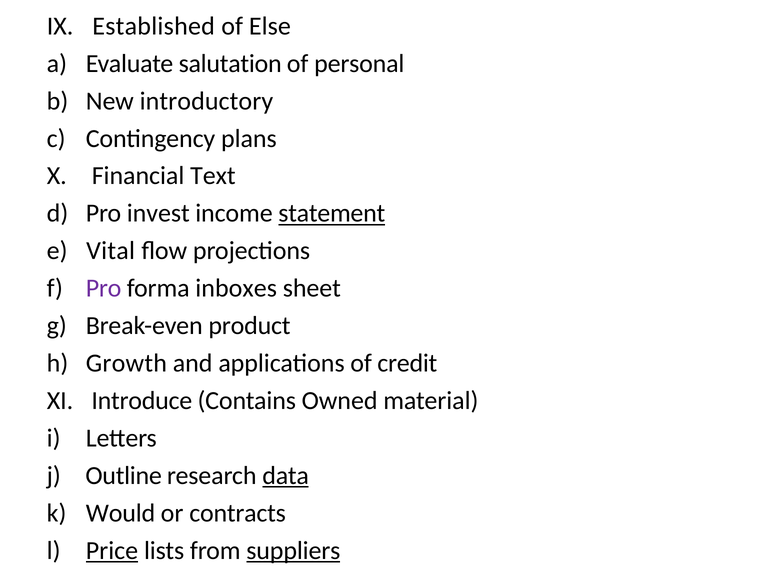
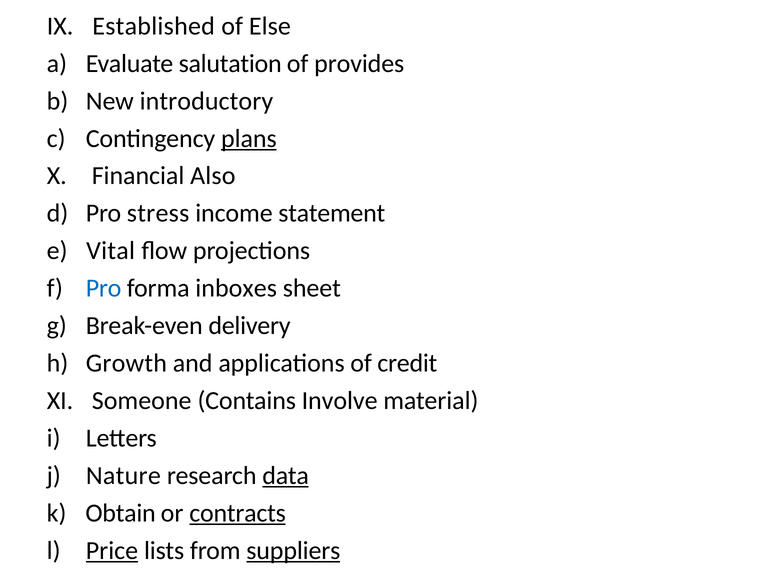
personal: personal -> provides (359, 64)
plans underline: none -> present (249, 138)
Text: Text -> Also (213, 176)
invest: invest -> stress (158, 213)
statement underline: present -> none (332, 213)
Pro colour: purple -> blue (104, 288)
product: product -> delivery (249, 326)
Introduce: Introduce -> Someone (142, 401)
Owned: Owned -> Involve (340, 401)
Outline: Outline -> Nature (123, 476)
Would: Would -> Obtain (121, 513)
contracts underline: none -> present (238, 513)
